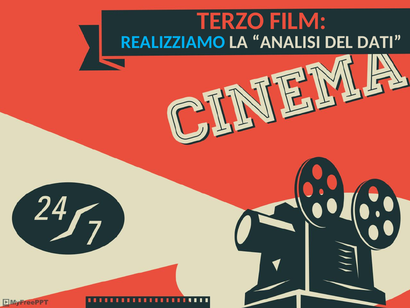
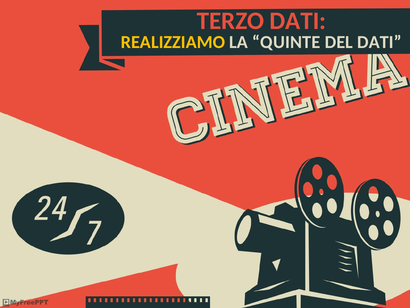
TERZO FILM: FILM -> DATI (298, 21)
REALIZZIAMO colour: light blue -> yellow (173, 42)
ANALISI: ANALISI -> QUINTE (286, 42)
